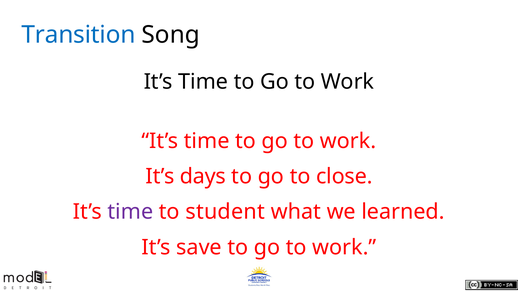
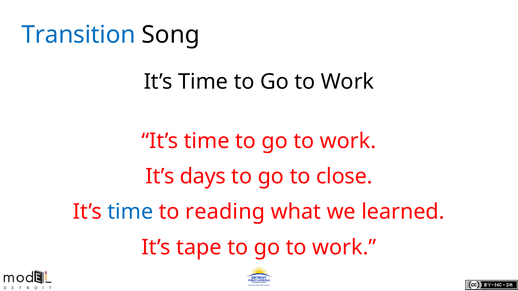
time colour: purple -> blue (130, 212)
student: student -> reading (225, 212)
save: save -> tape (199, 248)
